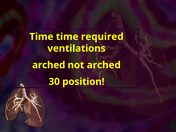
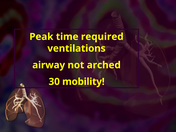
Time: Time -> Peak (41, 37)
arched: arched -> airway (49, 65)
position: position -> mobility (83, 82)
